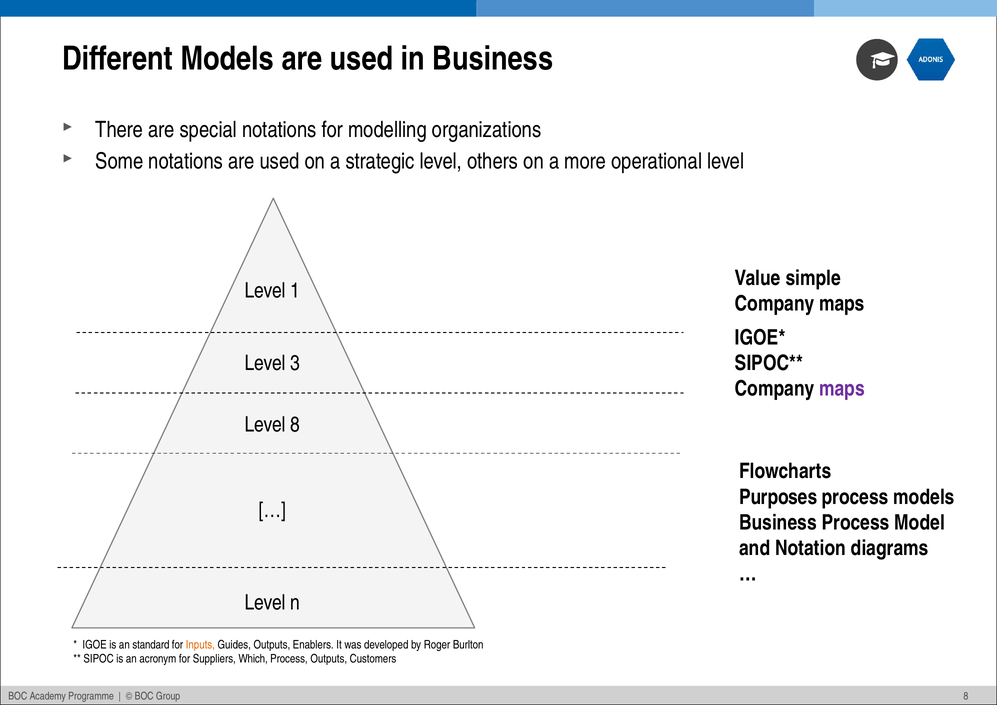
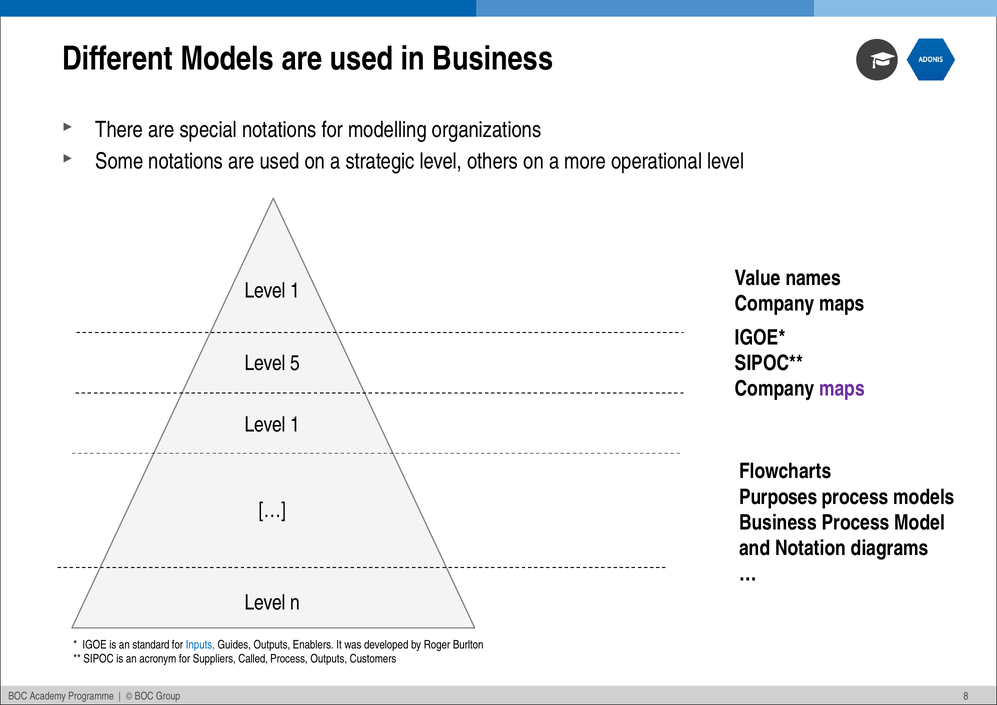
simple: simple -> names (813, 278)
3: 3 -> 5 (295, 363)
8: 8 -> 1 (295, 425)
Inputs colour: orange -> blue (200, 645)
Which: Which -> Called (253, 659)
